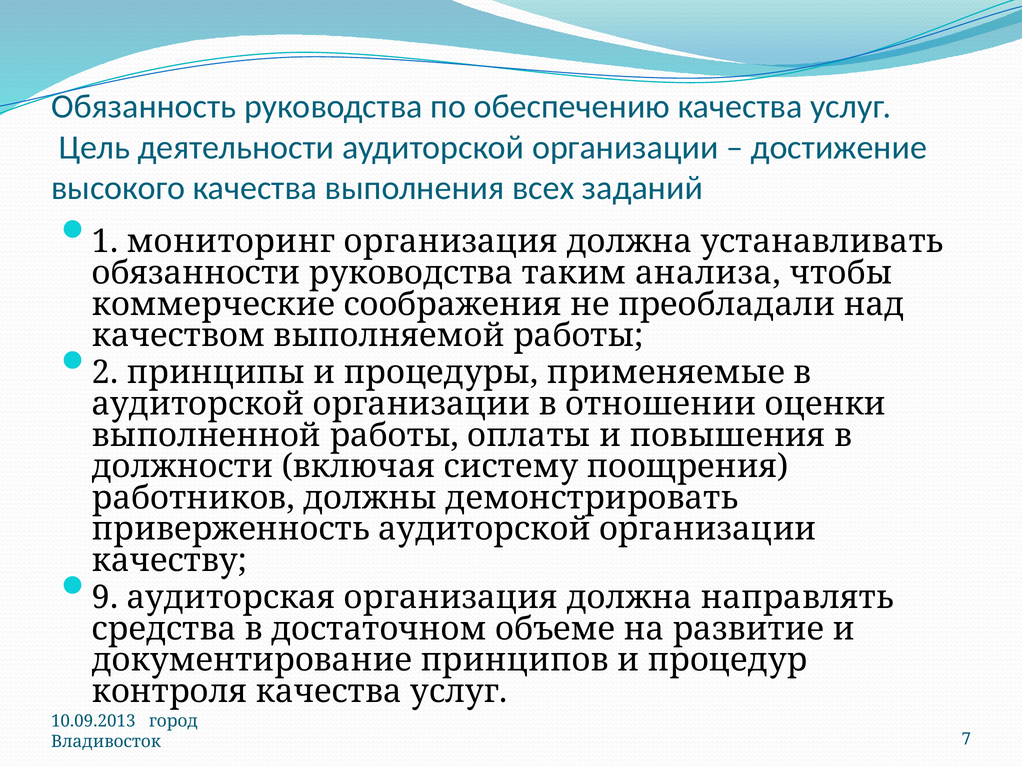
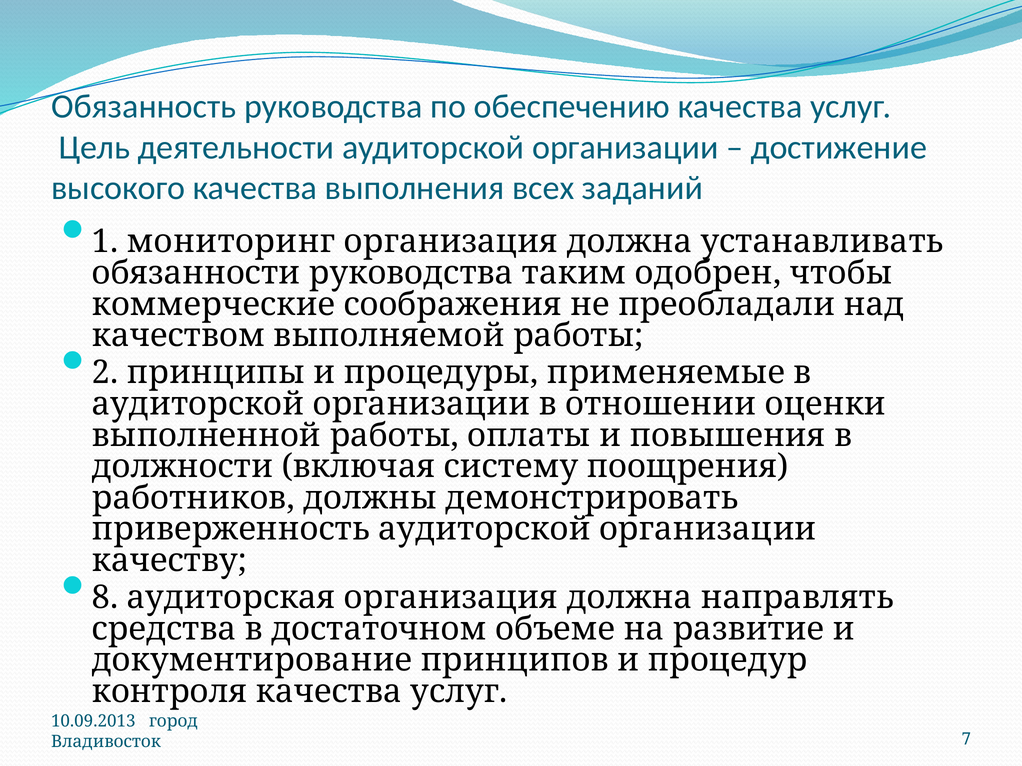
анализа: анализа -> одобрен (708, 273)
9: 9 -> 8 (105, 598)
